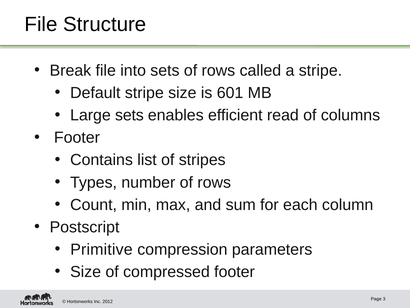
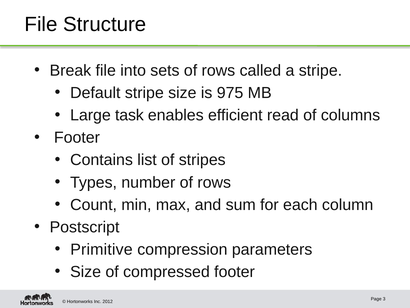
601: 601 -> 975 (230, 93)
Large sets: sets -> task (129, 115)
